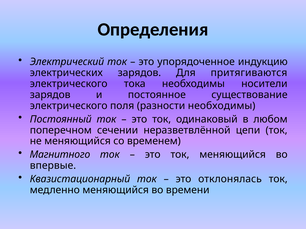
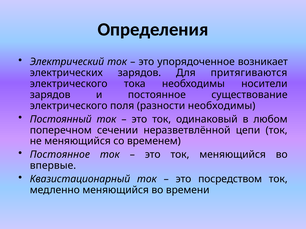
индукцию: индукцию -> возникает (263, 62)
Магнитного: Магнитного -> Постоянное (60, 155)
отклонялась: отклонялась -> посредством (230, 179)
